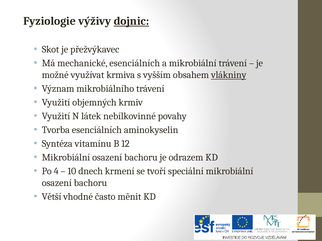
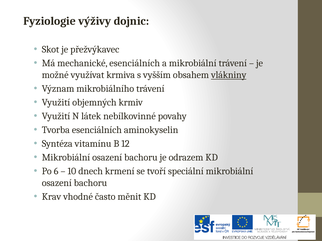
dojnic underline: present -> none (131, 21)
4: 4 -> 6 (56, 172)
Větší: Větší -> Krav (52, 197)
